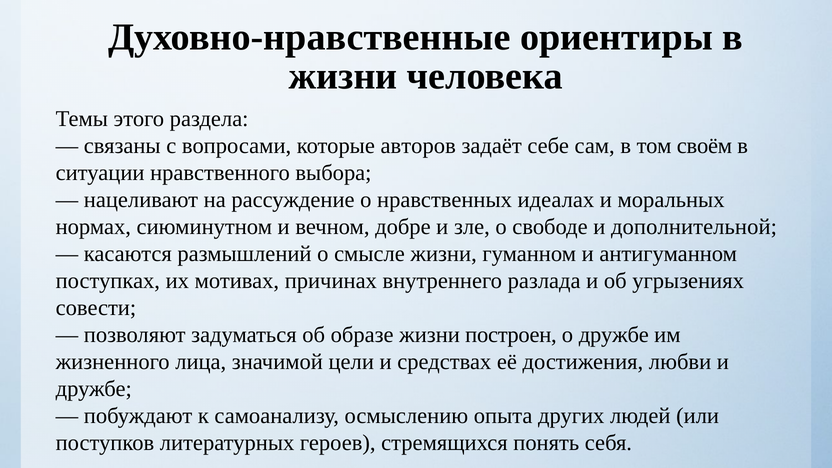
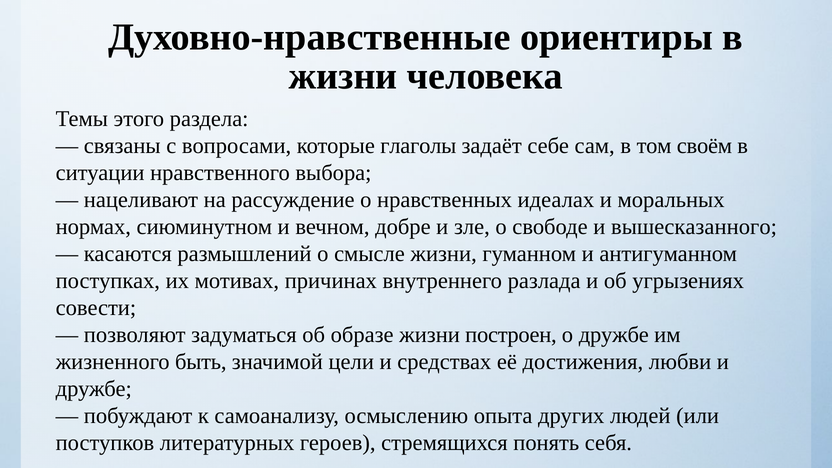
авторов: авторов -> глаголы (418, 146)
дополнительной: дополнительной -> вышесказанного (694, 227)
лица: лица -> быть (201, 362)
